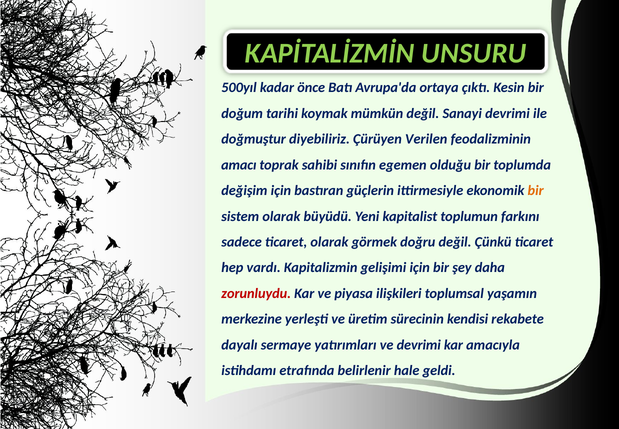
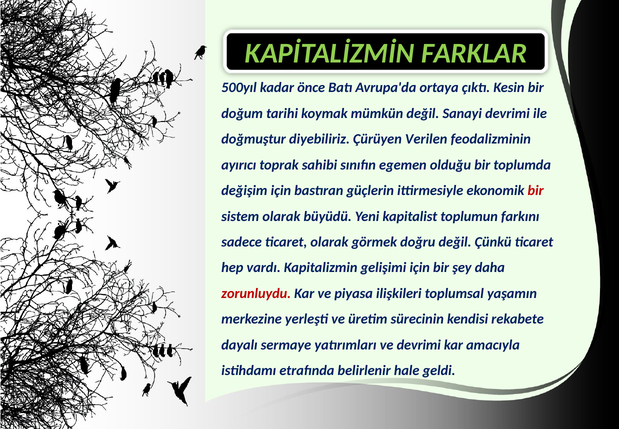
UNSURU: UNSURU -> FARKLAR (474, 53)
amacı: amacı -> ayırıcı (239, 165)
bir colour: orange -> red (536, 190)
